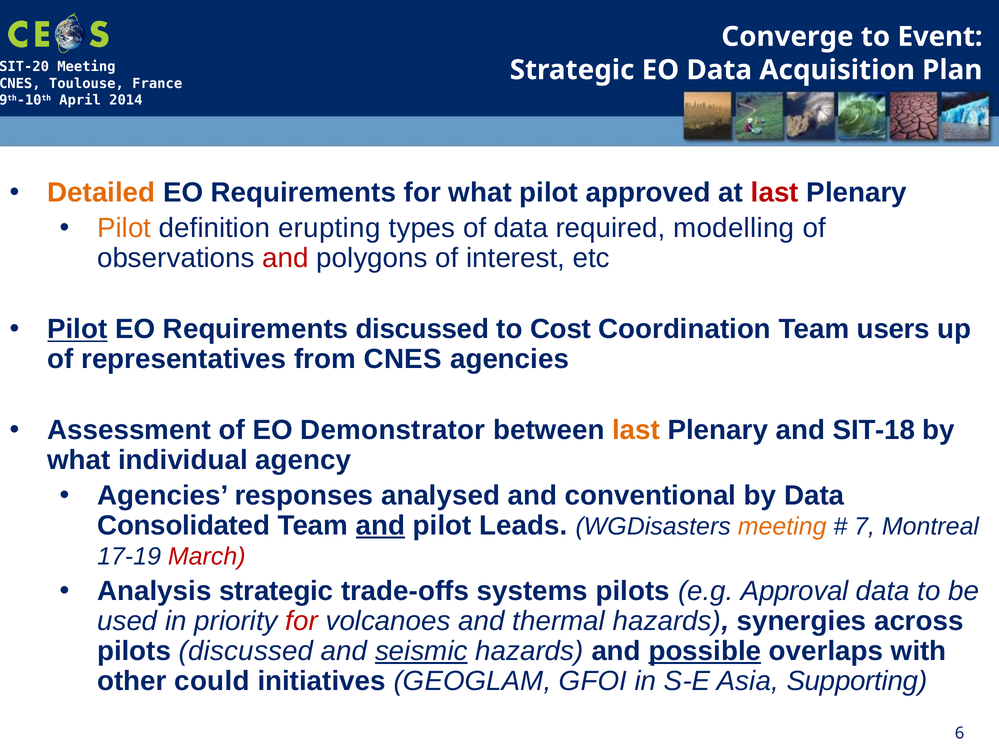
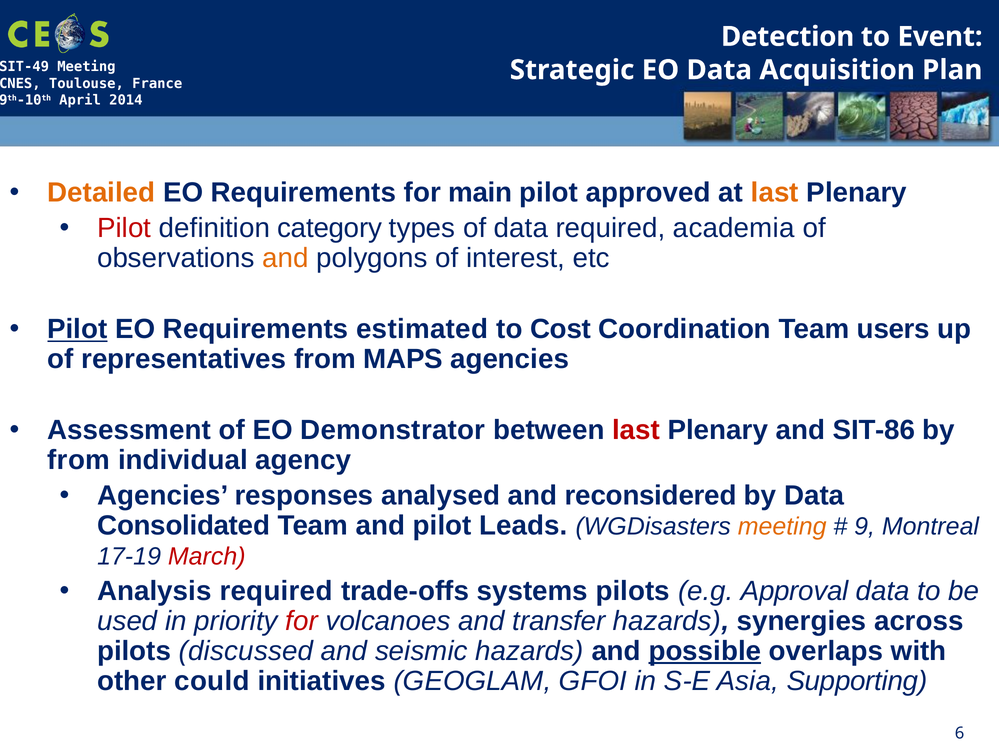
Converge: Converge -> Detection (788, 37)
SIT-20: SIT-20 -> SIT-49 (24, 67)
for what: what -> main (480, 193)
last colour: red -> orange (775, 193)
Pilot colour: orange -> red (124, 228)
erupting: erupting -> category (330, 228)
modelling: modelling -> academia (734, 228)
and colour: red -> orange (286, 258)
Requirements discussed: discussed -> estimated (422, 329)
from CNES: CNES -> MAPS (403, 359)
last colour: orange -> red (636, 430)
SIT-18: SIT-18 -> SIT-86 (874, 430)
what: what -> from (79, 460)
conventional: conventional -> reconsidered (651, 496)
and underline: present -> none (381, 526)
7: 7 -> 9 (865, 527)
Analysis strategic: strategic -> required (276, 591)
thermal: thermal -> transfer (559, 621)
seismic underline: present -> none (421, 651)
